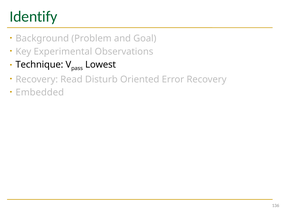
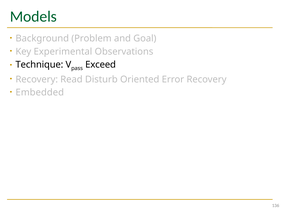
Identify: Identify -> Models (33, 17)
Lowest: Lowest -> Exceed (101, 65)
